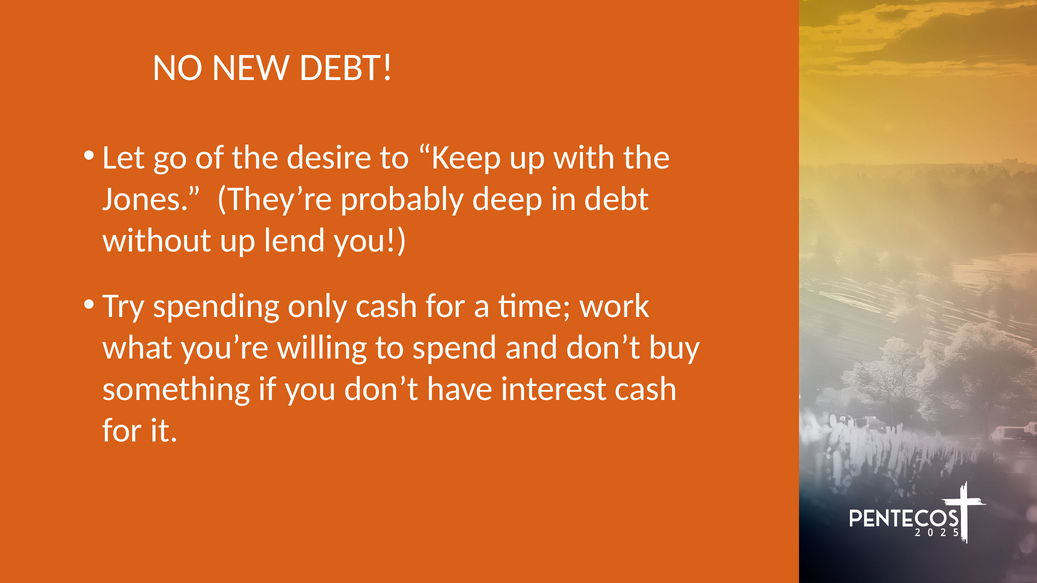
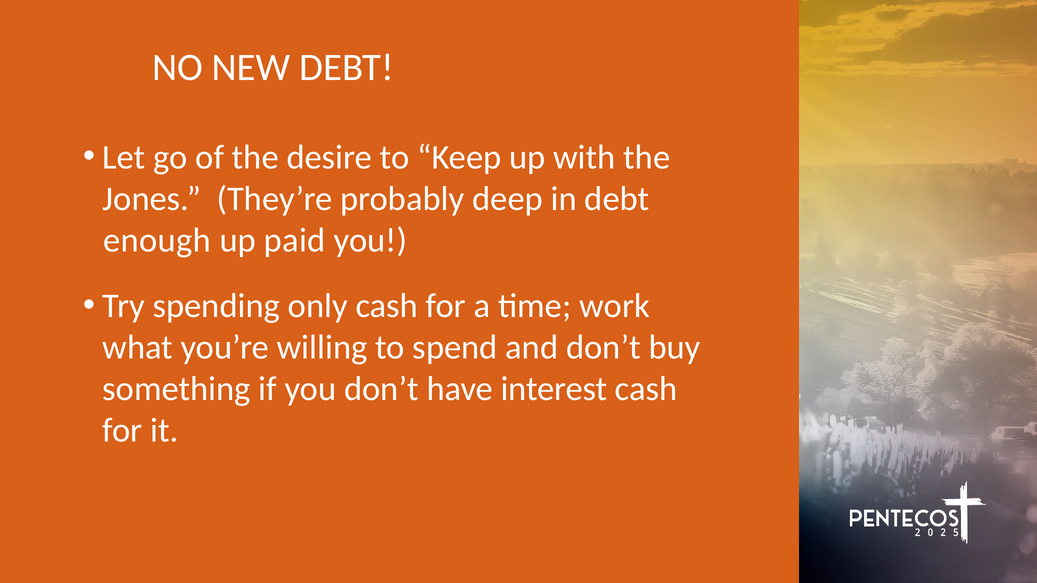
without: without -> enough (157, 240)
lend: lend -> paid (295, 240)
